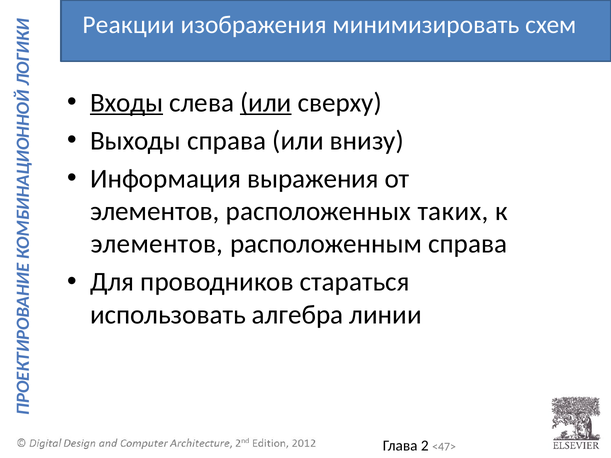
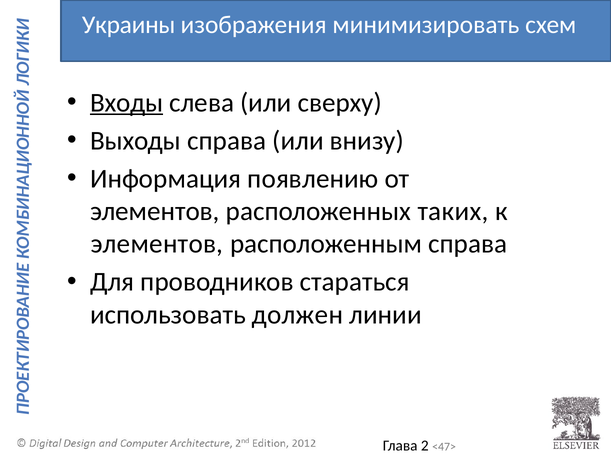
Реакции: Реакции -> Украины (129, 25)
или underline: present -> none (266, 103)
выражения: выражения -> появлению (313, 179)
алгебра: алгебра -> должен (297, 315)
